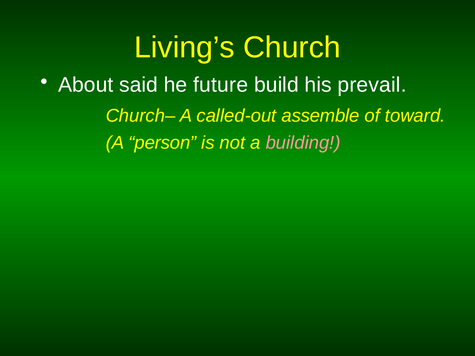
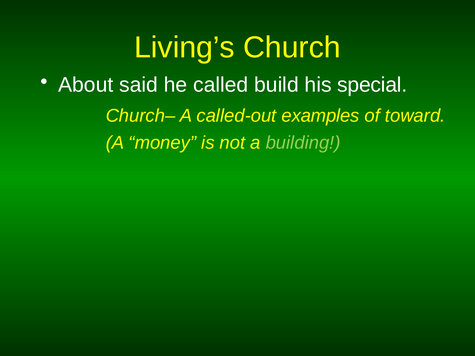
future: future -> called (221, 85)
prevail: prevail -> special (372, 85)
assemble: assemble -> examples (321, 116)
person: person -> money (162, 143)
building colour: pink -> light green (303, 143)
